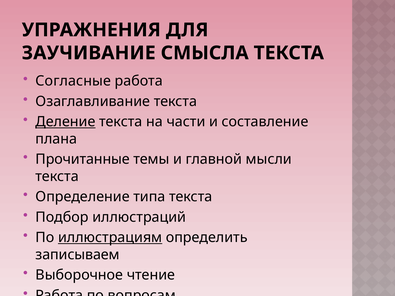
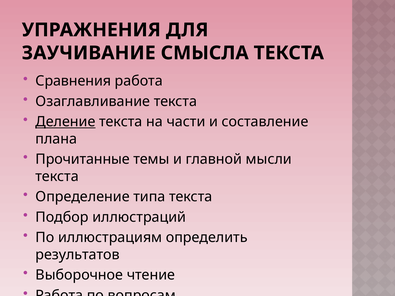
Согласные: Согласные -> Сравнения (73, 81)
иллюстрациям underline: present -> none (110, 238)
записываем: записываем -> результатов (78, 255)
